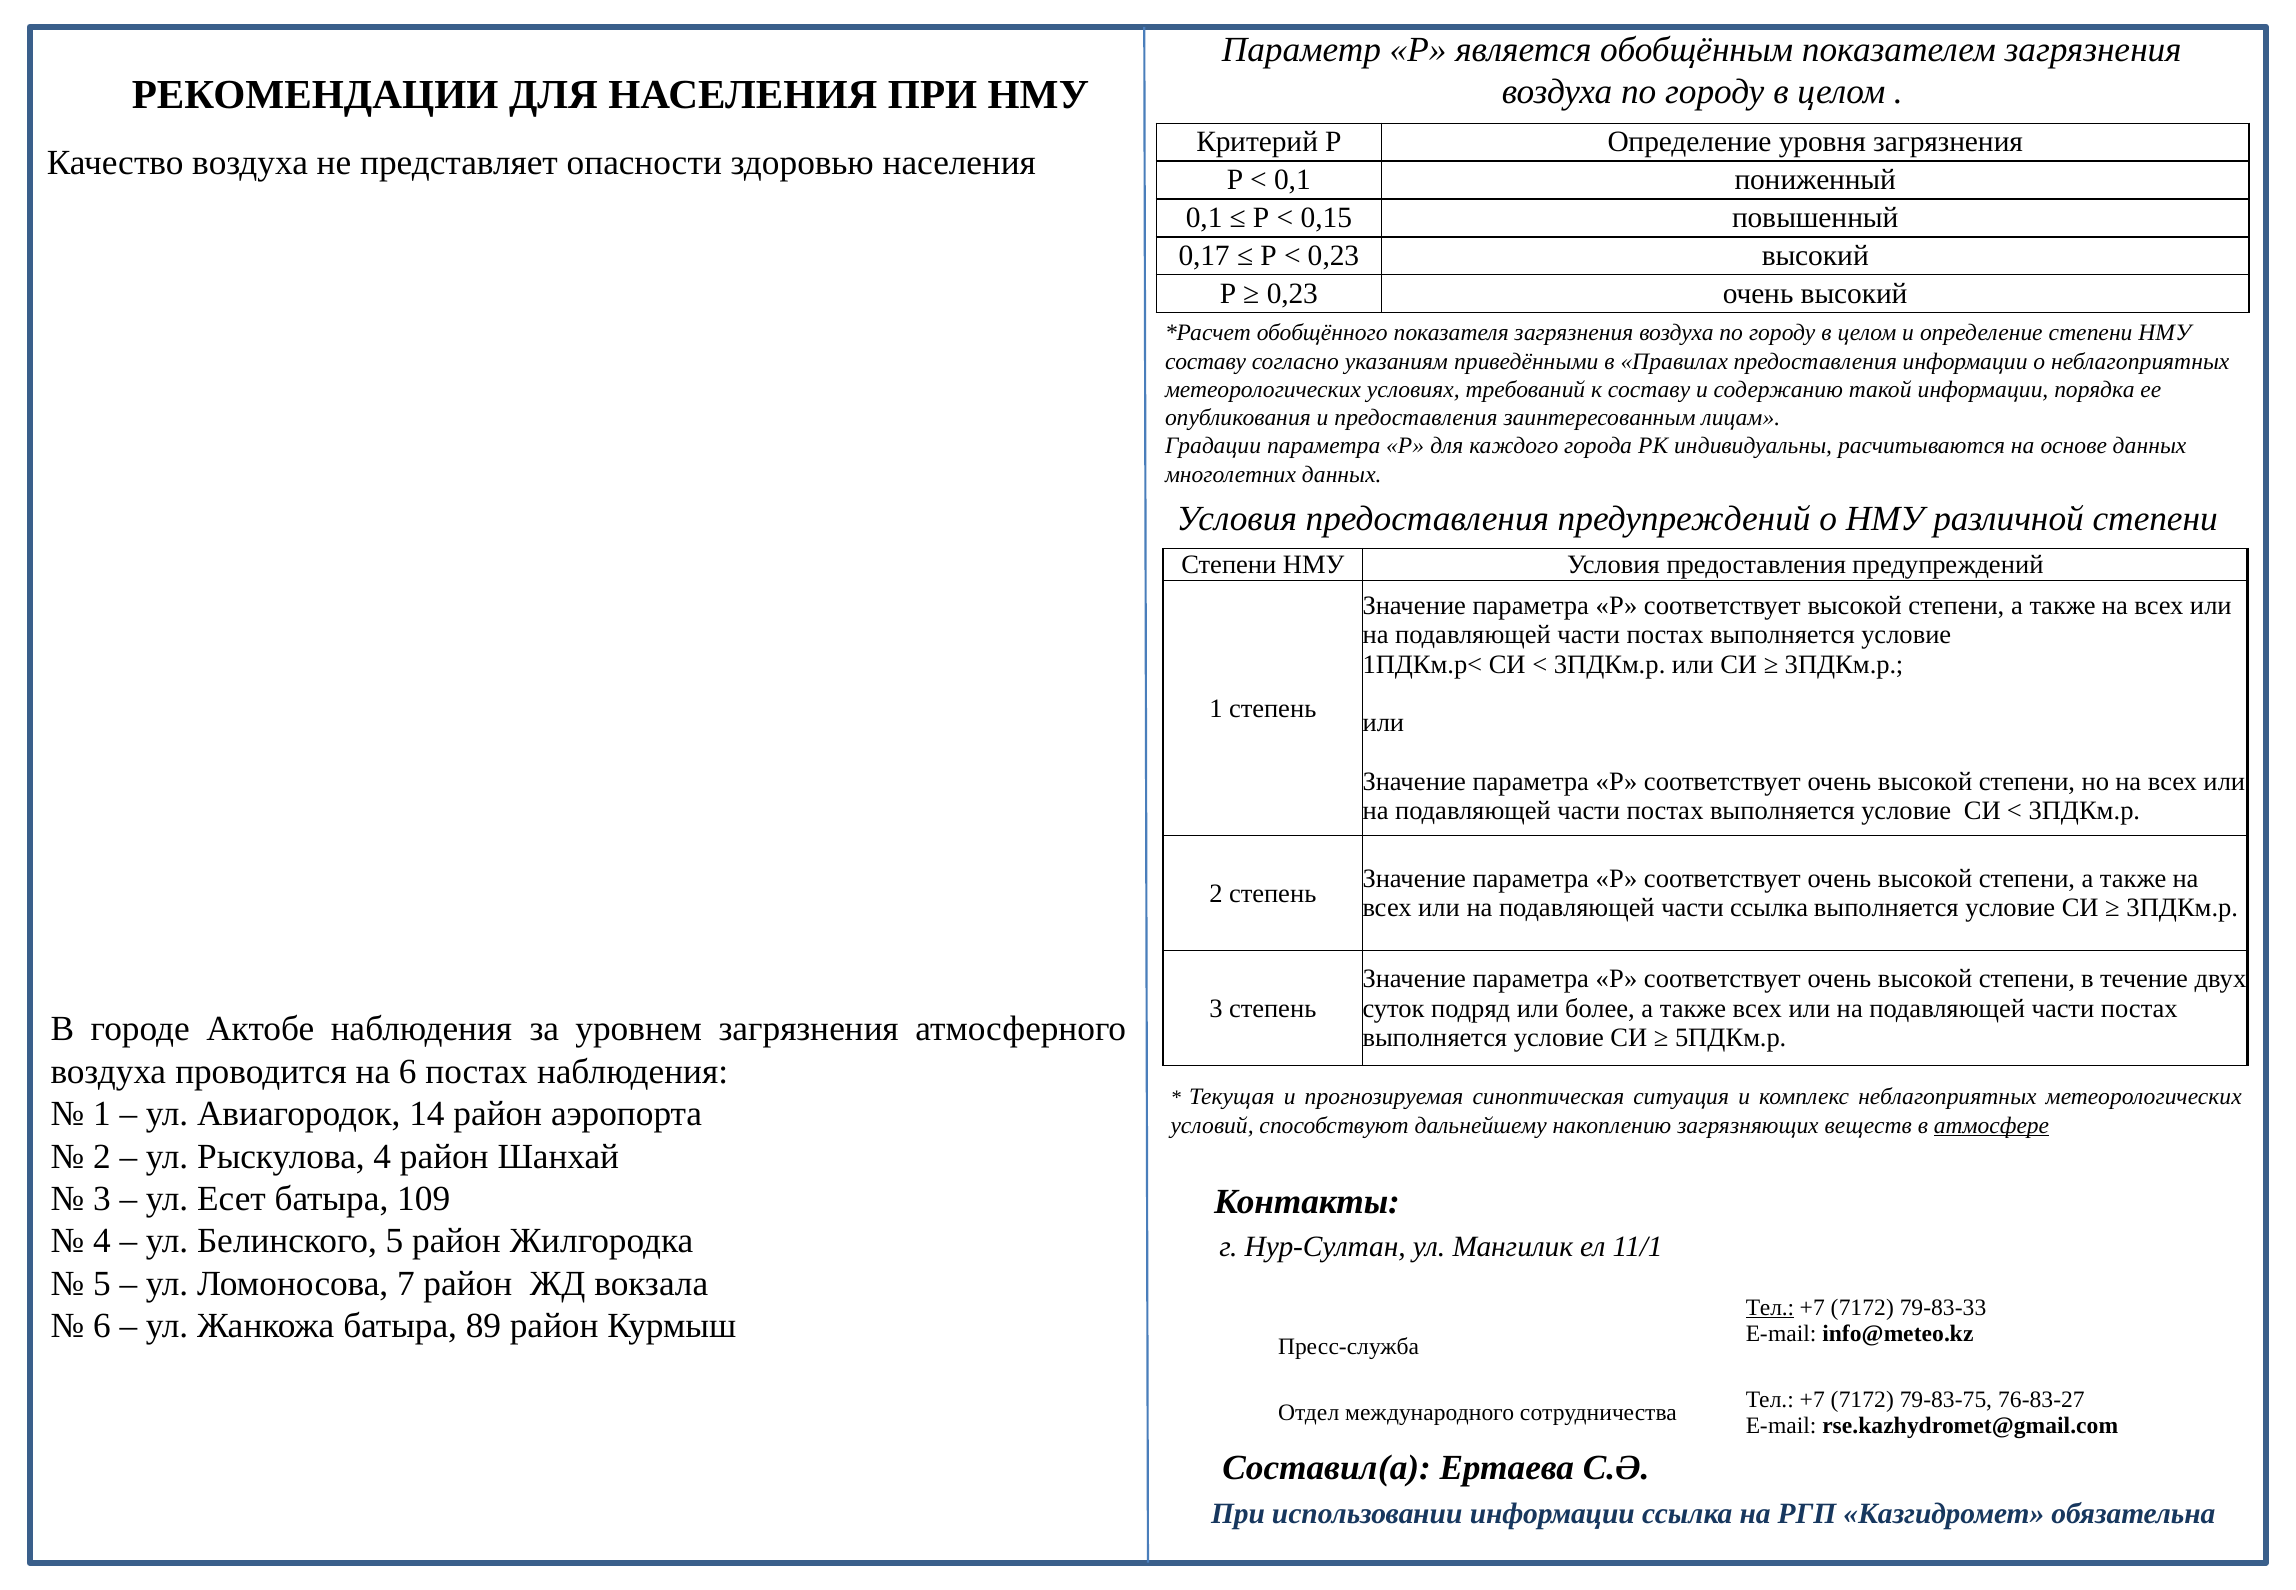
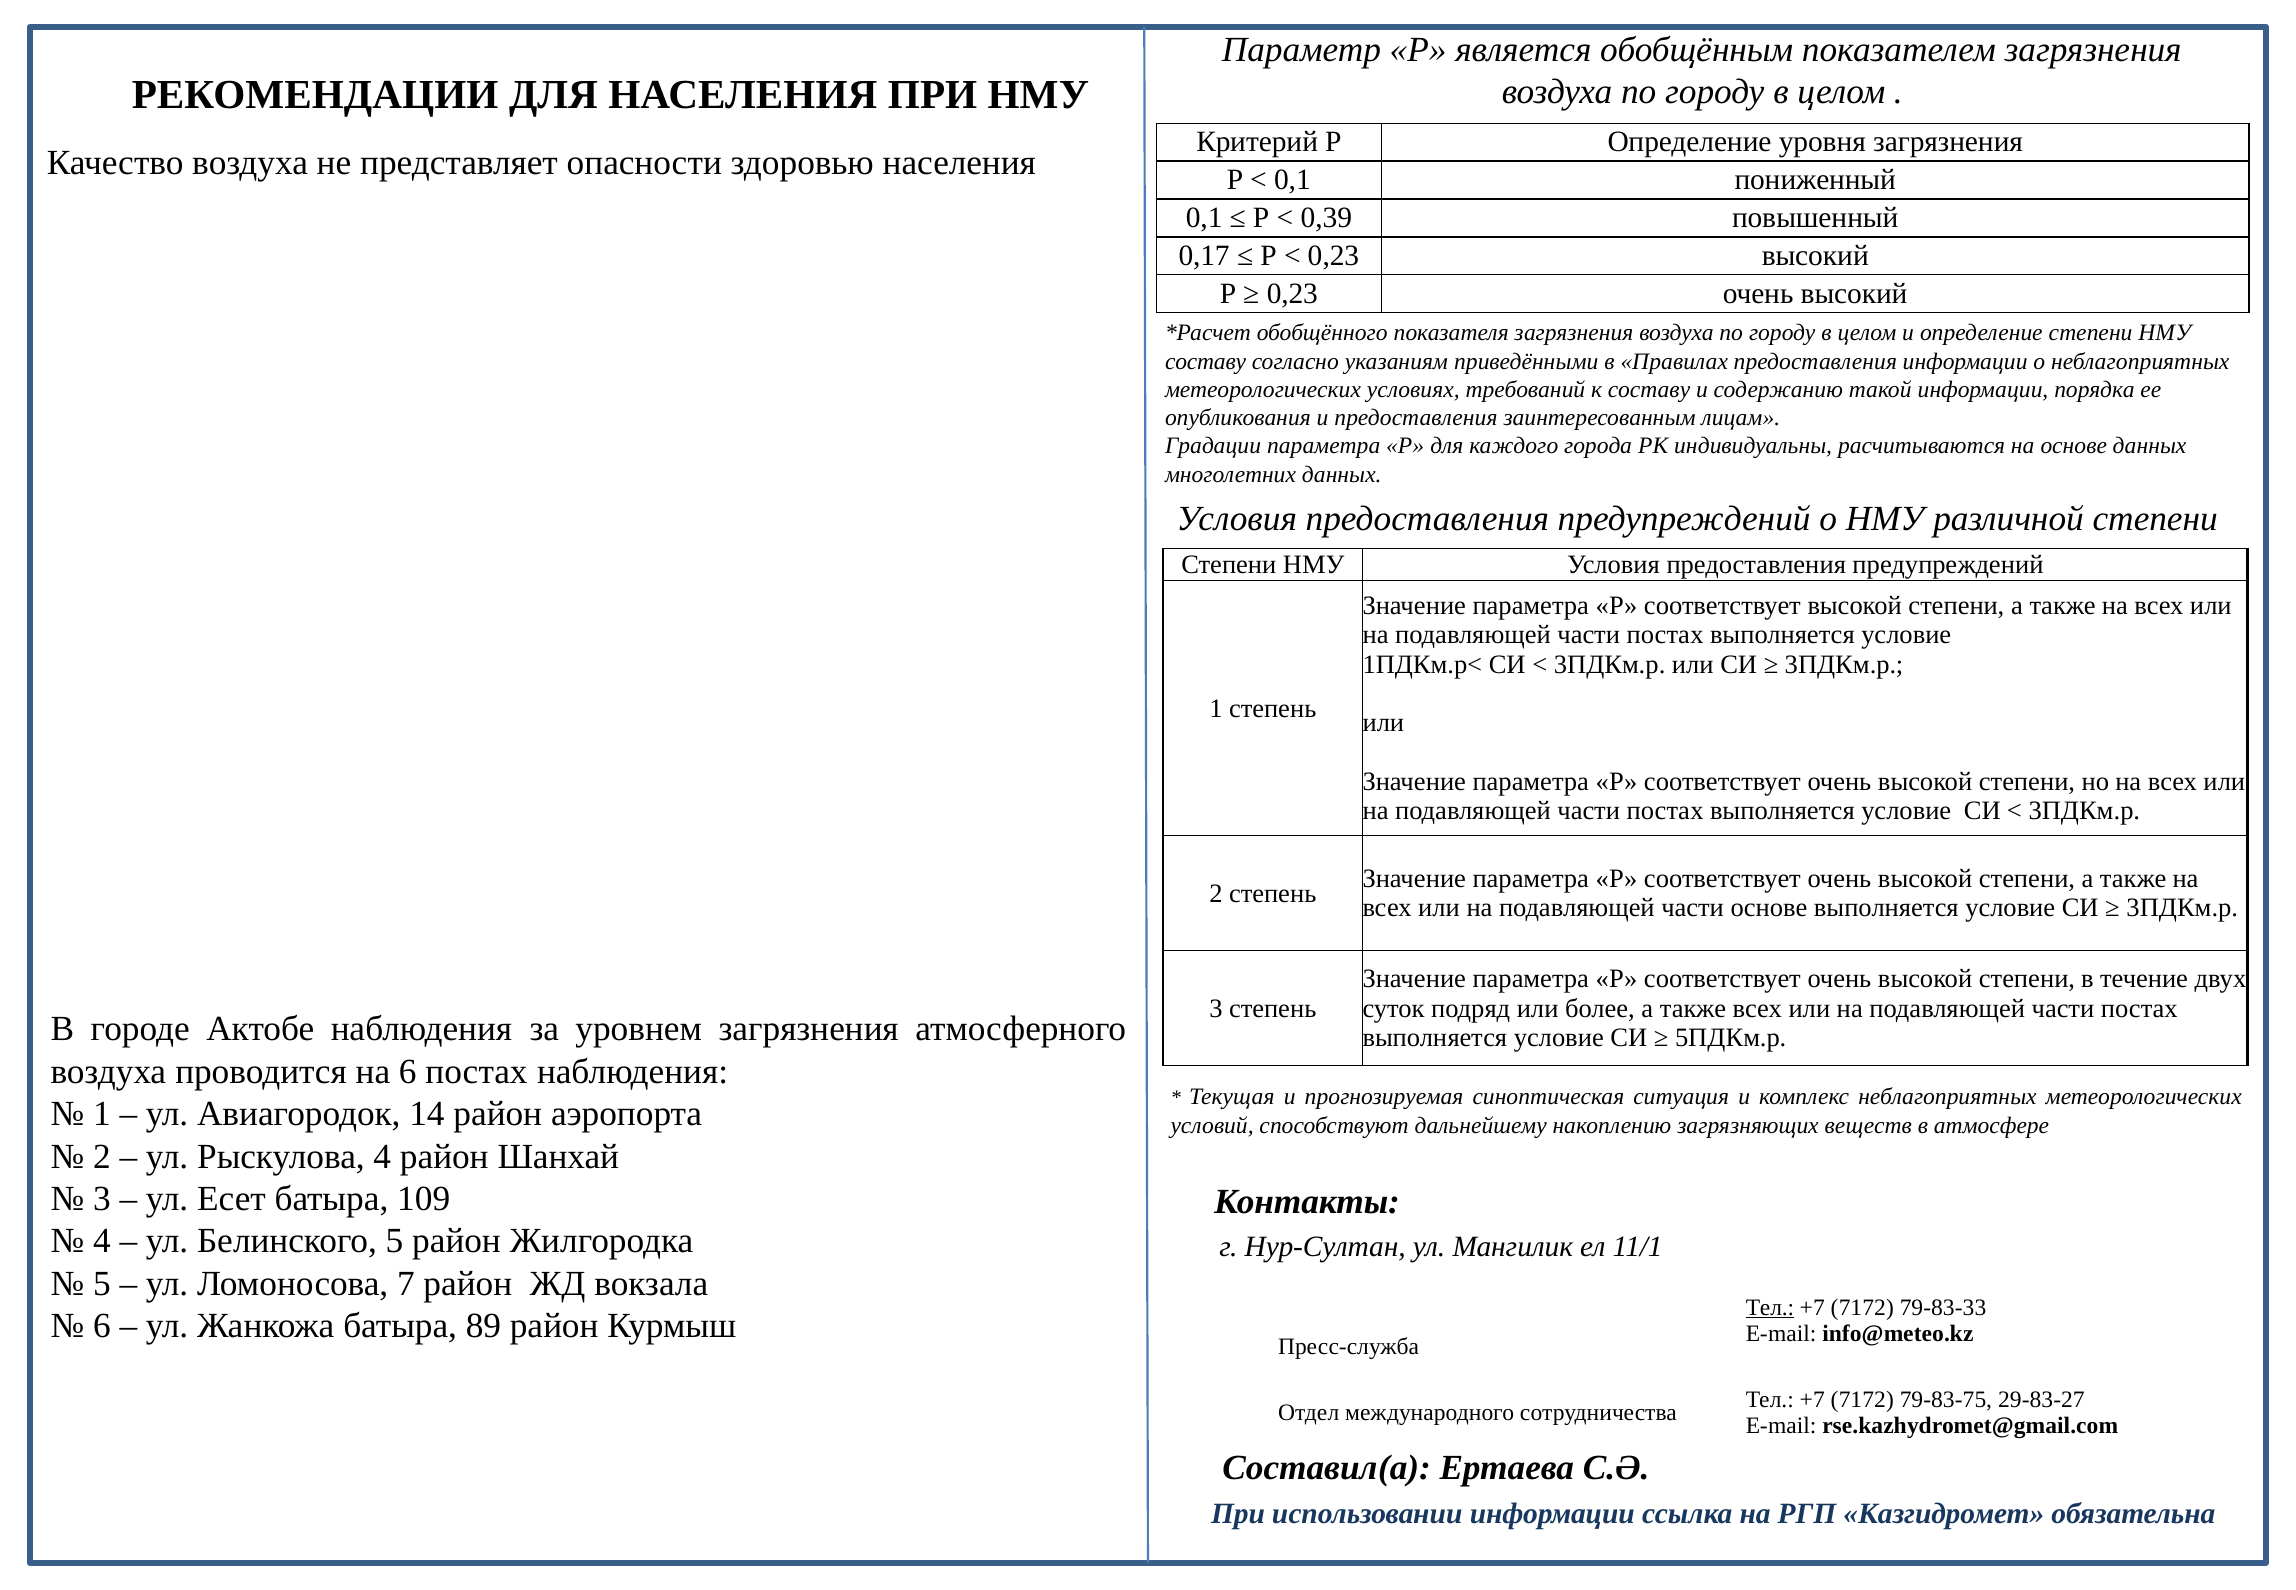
0,15: 0,15 -> 0,39 (1326, 218)
части ссылка: ссылка -> основе (1769, 908)
атмосфере underline: present -> none (1992, 1125)
76-83-27: 76-83-27 -> 29-83-27 (2041, 1399)
